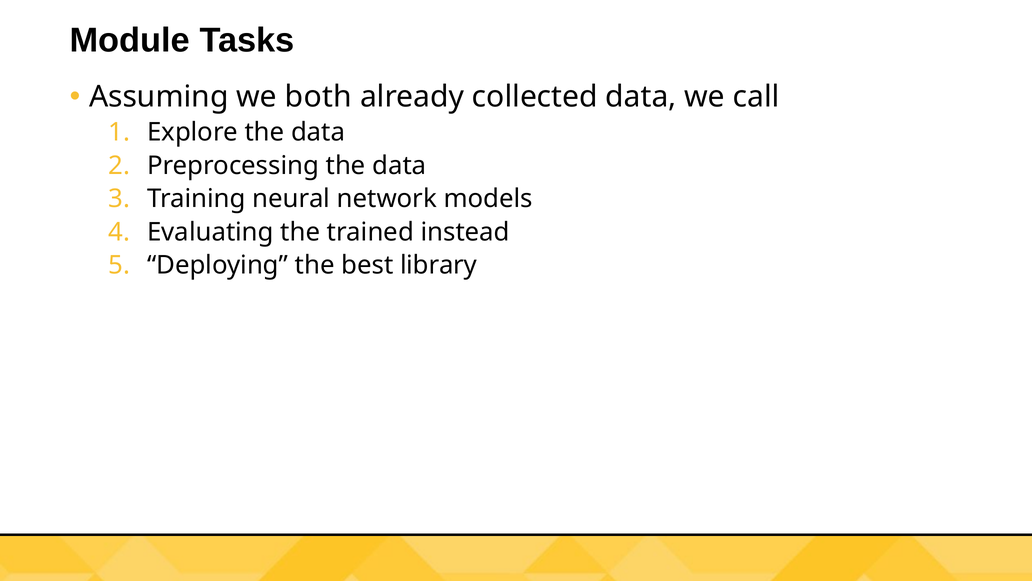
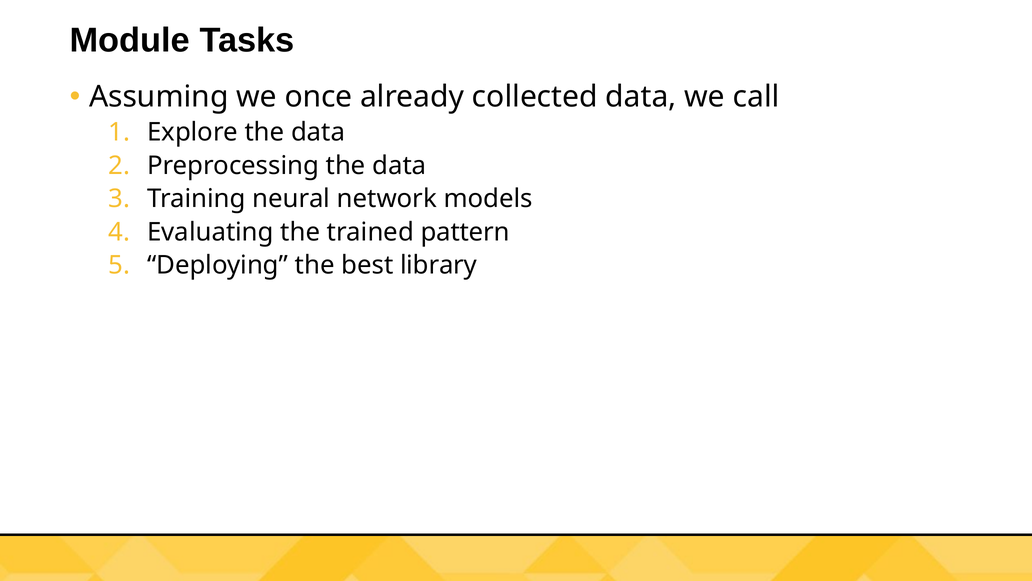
both: both -> once (319, 97)
instead: instead -> pattern (465, 232)
